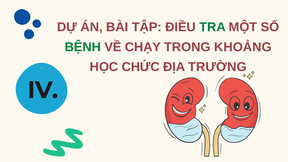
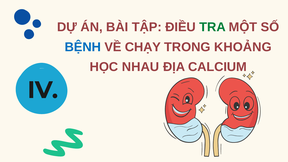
BỆNH colour: green -> blue (83, 47)
CHỨC: CHỨC -> NHAU (141, 67)
TRƯỜNG: TRƯỜNG -> CALCIUM (217, 67)
